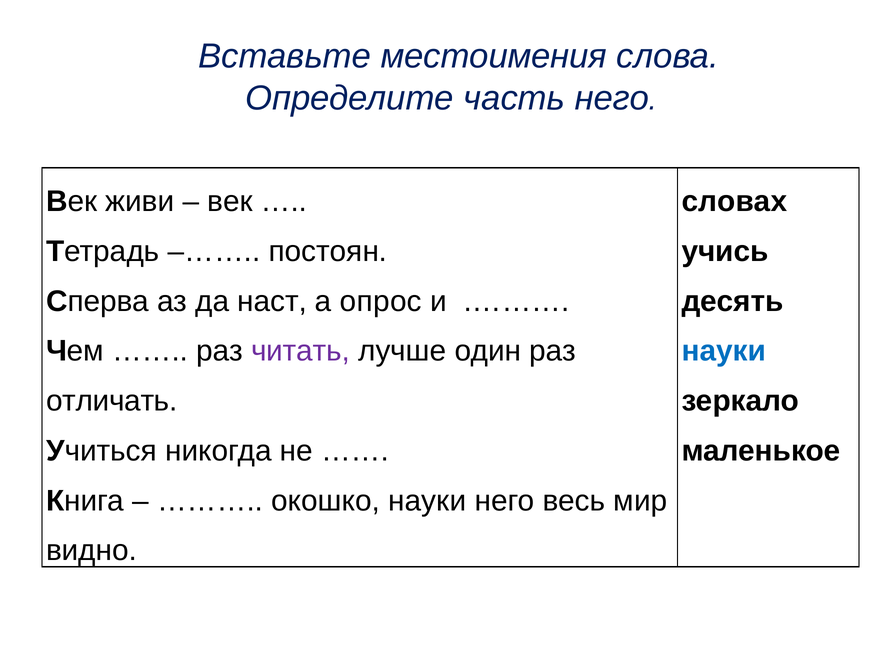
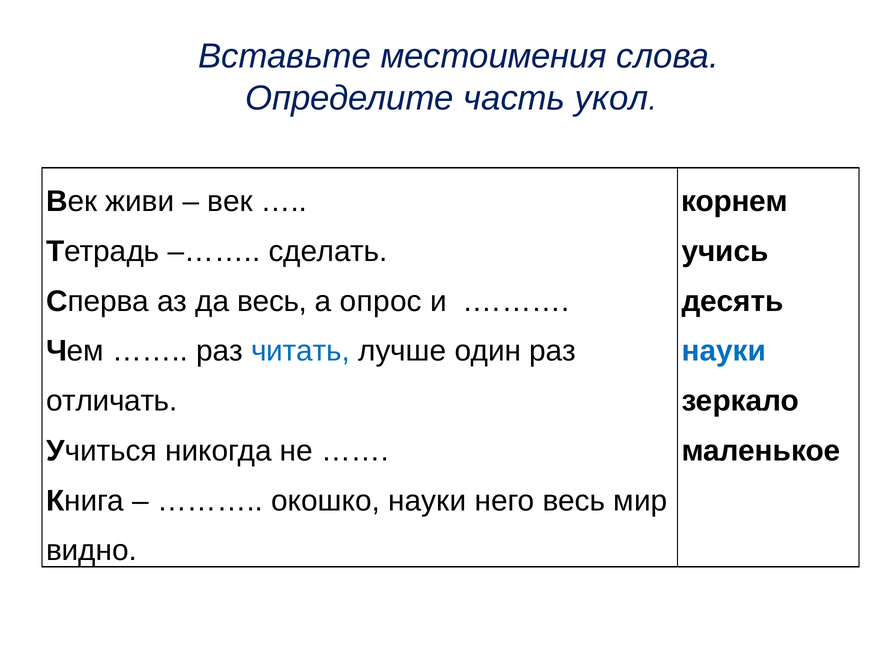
часть него: него -> укол (612, 98)
словах: словах -> корнем (735, 201)
постоян: постоян -> сделать (328, 251)
да наст: наст -> весь (272, 301)
читать colour: purple -> blue (301, 351)
